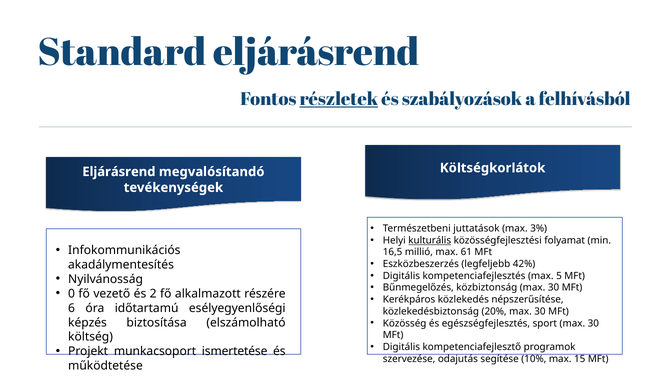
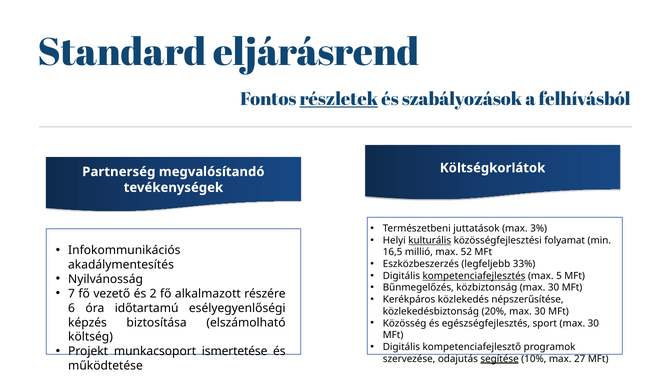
Eljárásrend: Eljárásrend -> Partnerség (119, 172)
61: 61 -> 52 (466, 252)
42%: 42% -> 33% (524, 264)
kompetenciafejlesztés underline: none -> present (474, 276)
0: 0 -> 7 (72, 293)
segítése underline: none -> present (500, 359)
15: 15 -> 27 (580, 359)
